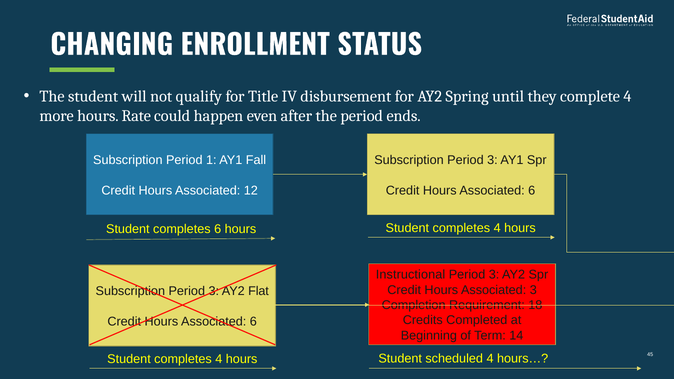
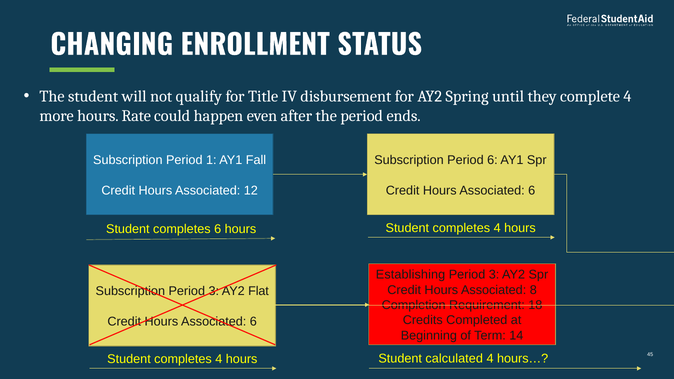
3: 3 -> 6 (492, 160)
Instructional: Instructional -> Establishing (411, 275)
Associated 3: 3 -> 8 (533, 290)
scheduled: scheduled -> calculated (454, 359)
